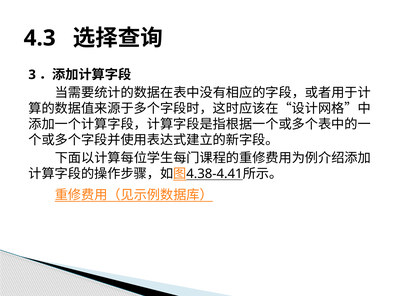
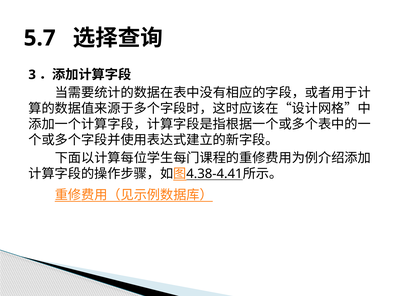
4.3: 4.3 -> 5.7 (40, 38)
